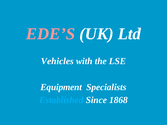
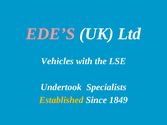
Equipment: Equipment -> Undertook (61, 87)
Established colour: light blue -> yellow (61, 100)
1868: 1868 -> 1849 (118, 100)
